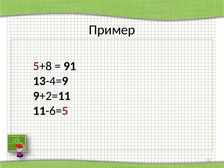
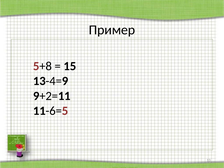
91: 91 -> 15 (70, 66)
